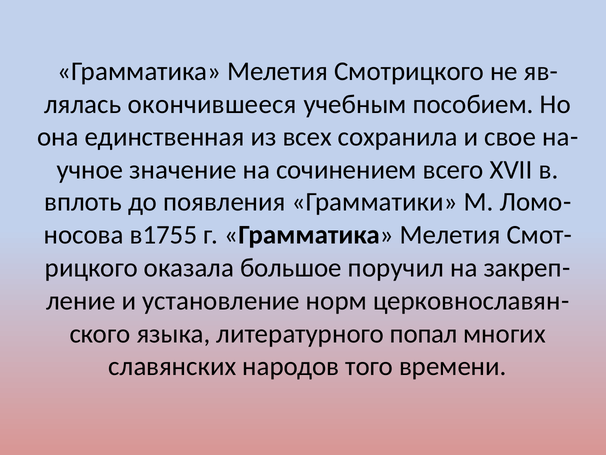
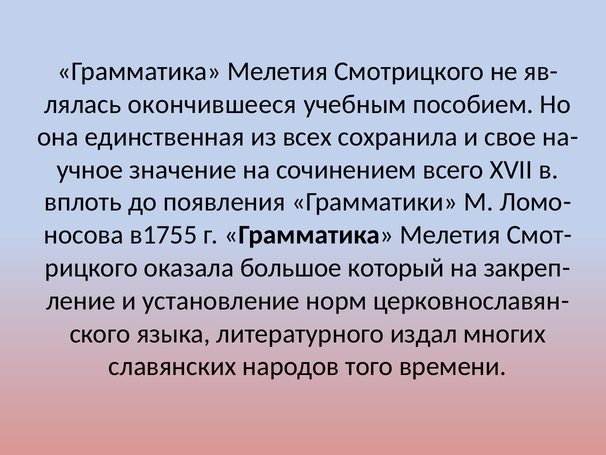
поручил: поручил -> который (396, 268)
попал: попал -> издал (424, 334)
